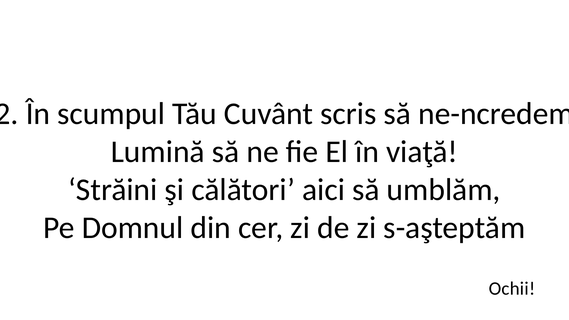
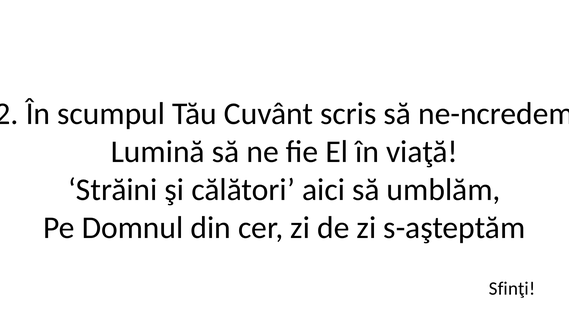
Ochii: Ochii -> Sfinţi (512, 289)
